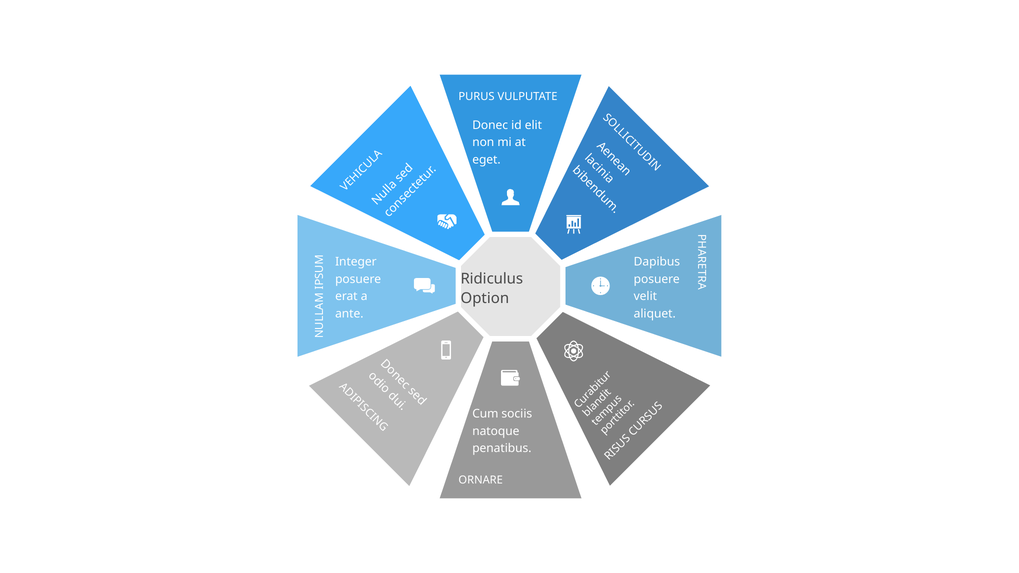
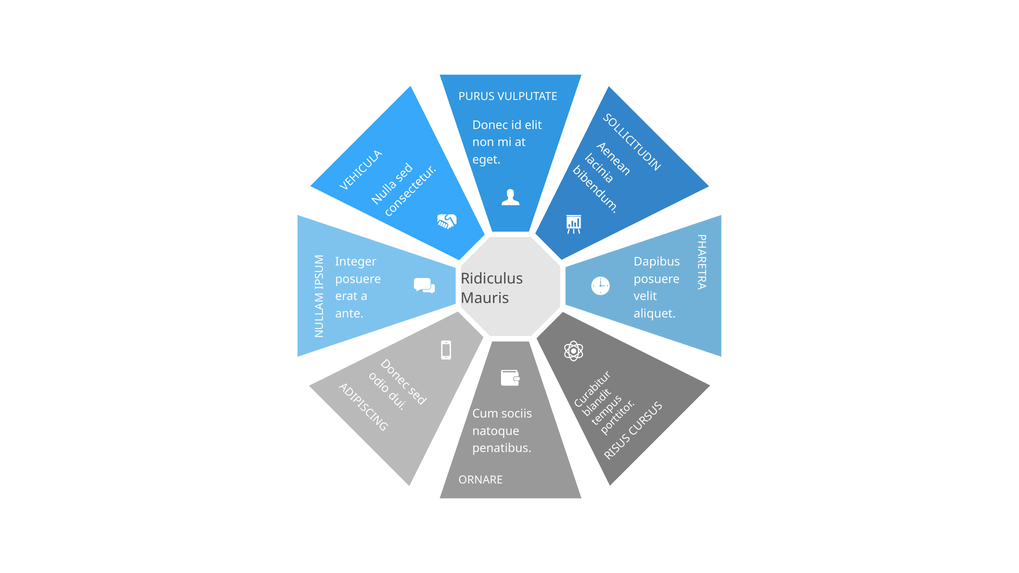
Option: Option -> Mauris (485, 298)
